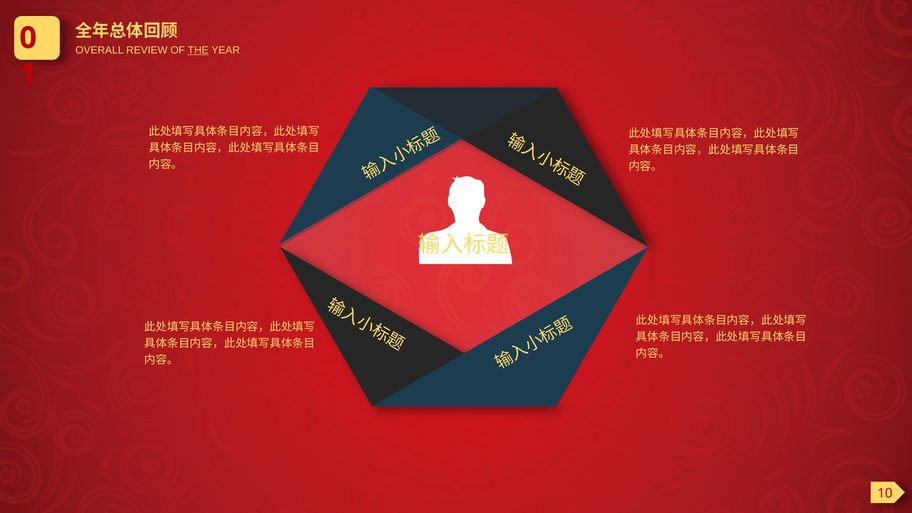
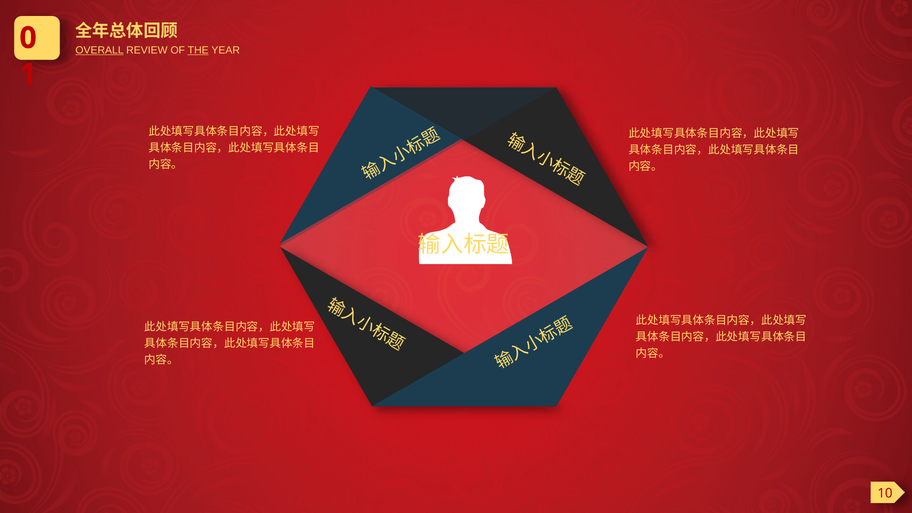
OVERALL underline: none -> present (100, 50)
